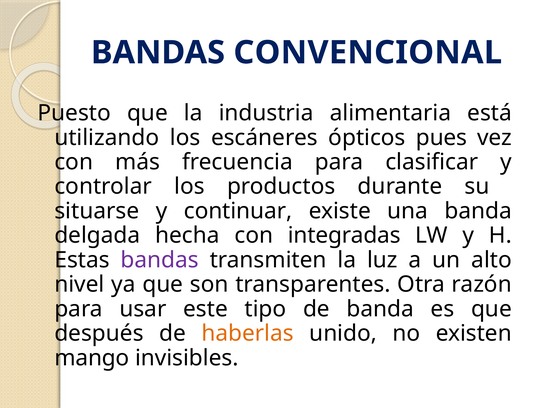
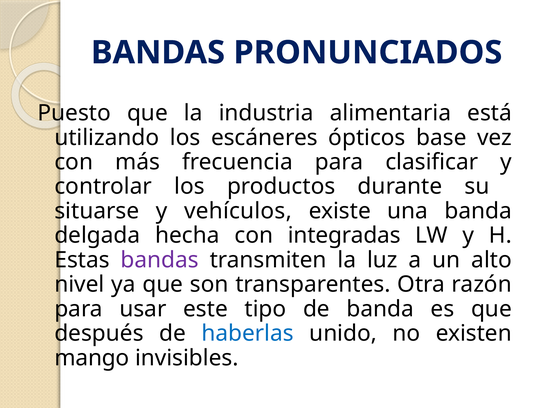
CONVENCIONAL: CONVENCIONAL -> PRONUNCIADOS (368, 53)
pues: pues -> base (441, 138)
continuar: continuar -> vehículos (238, 211)
haberlas colour: orange -> blue (248, 334)
